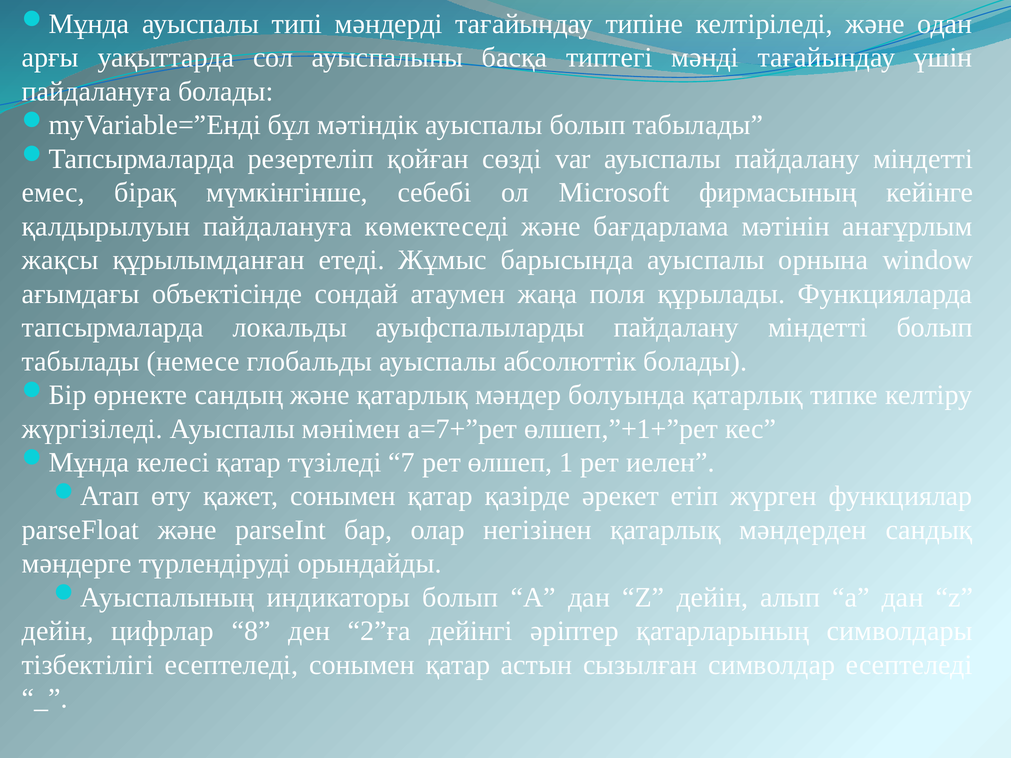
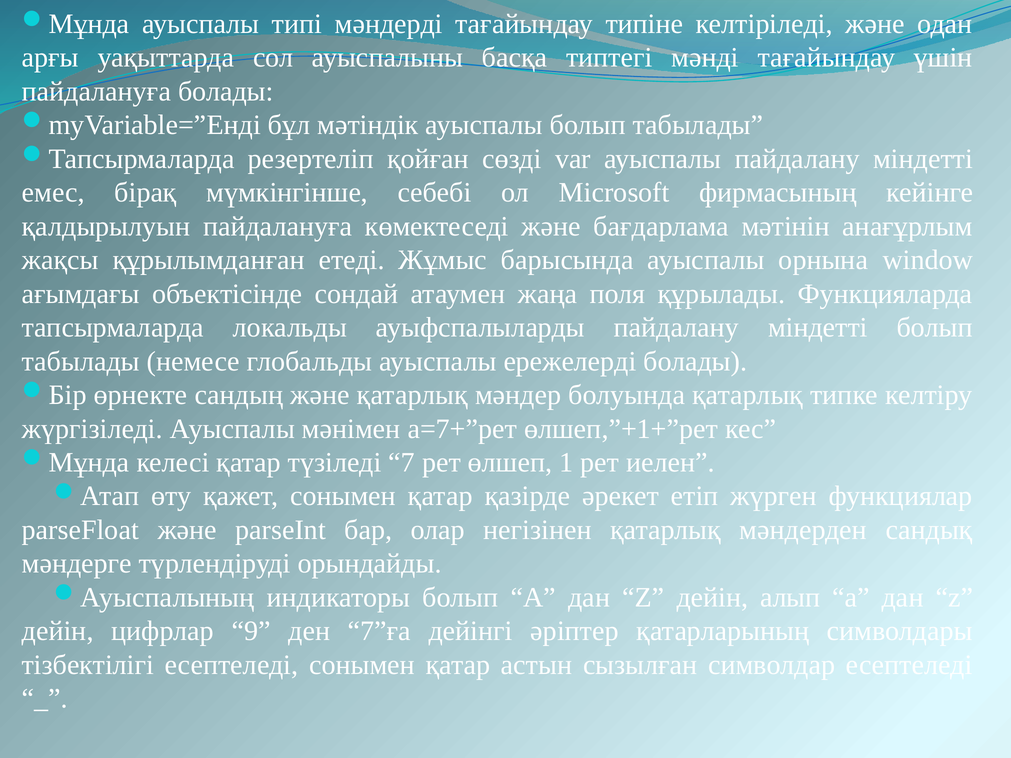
абсолюттік: абсолюттік -> ережелерді (570, 361)
8: 8 -> 9 (251, 631)
2”ға: 2”ға -> 7”ға (379, 631)
